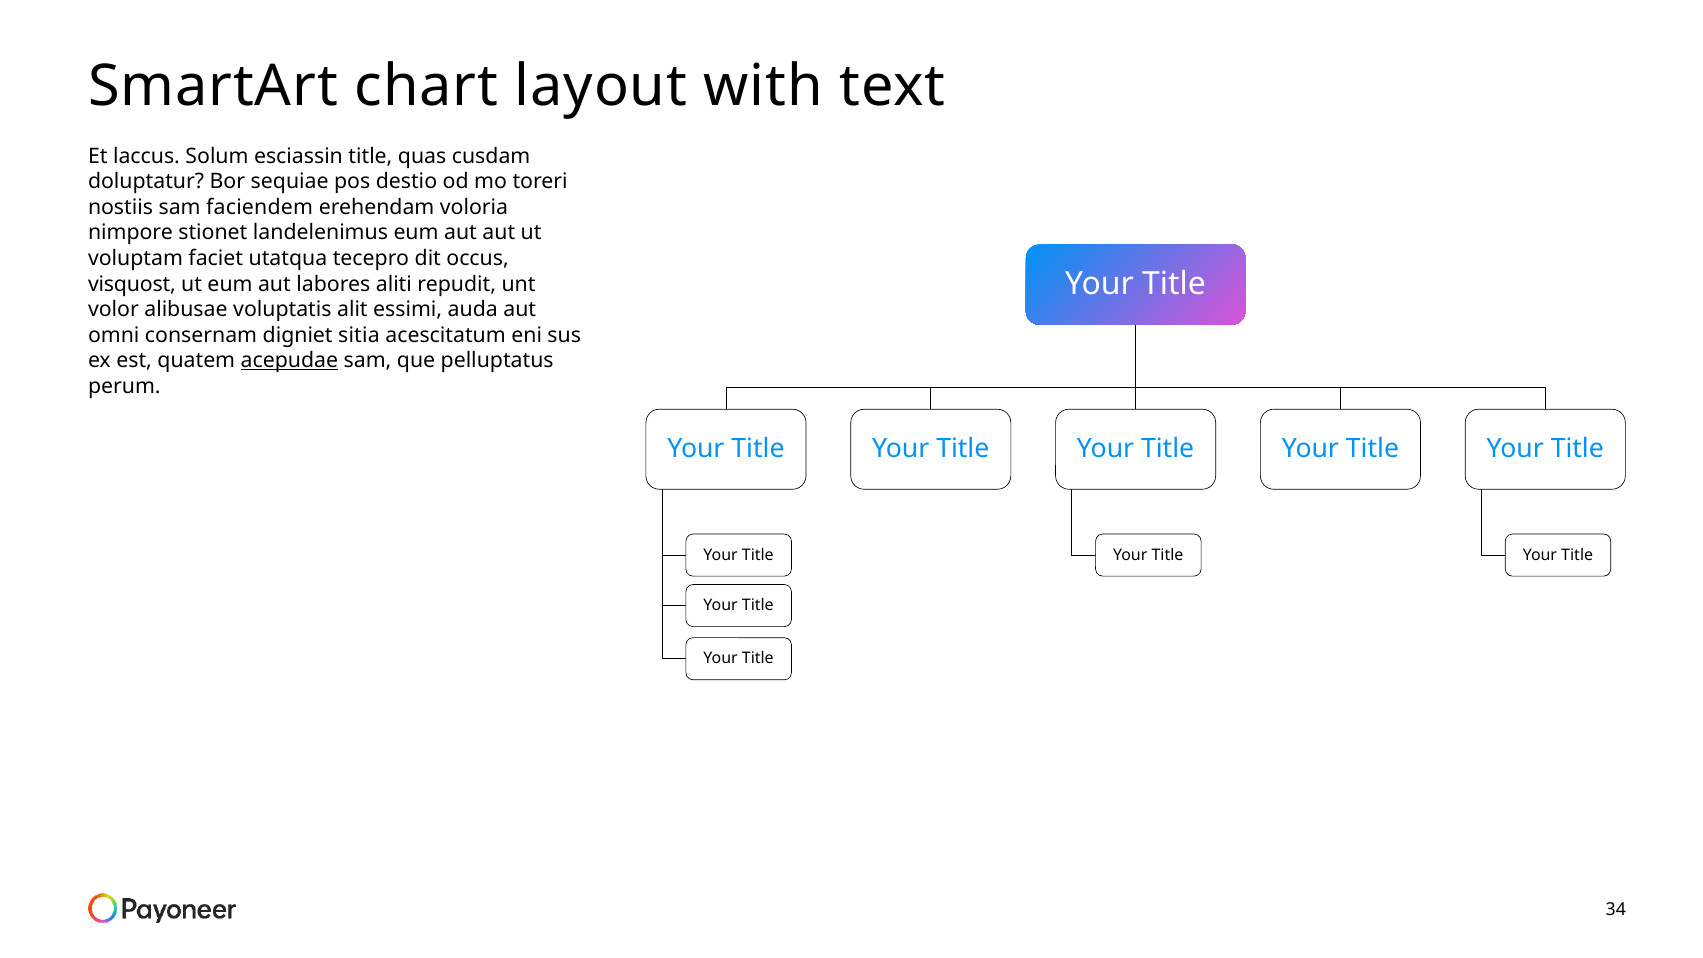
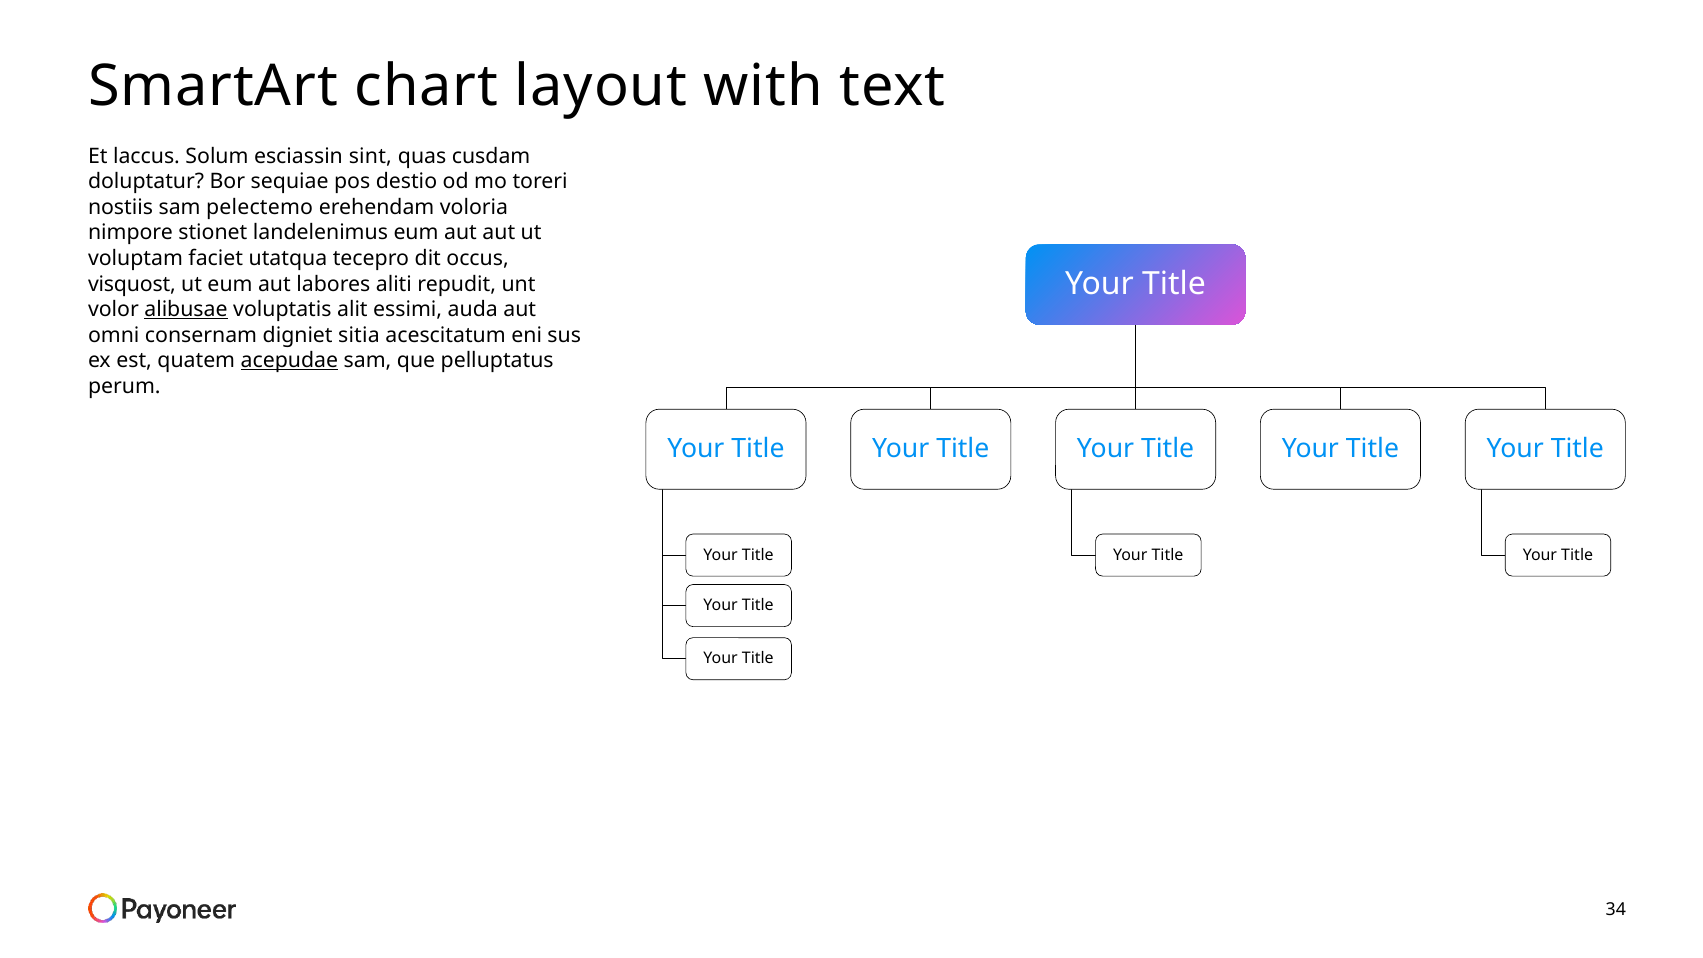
esciassin title: title -> sint (370, 156)
faciendem: faciendem -> pelectemo (260, 207)
alibusae underline: none -> present (186, 310)
